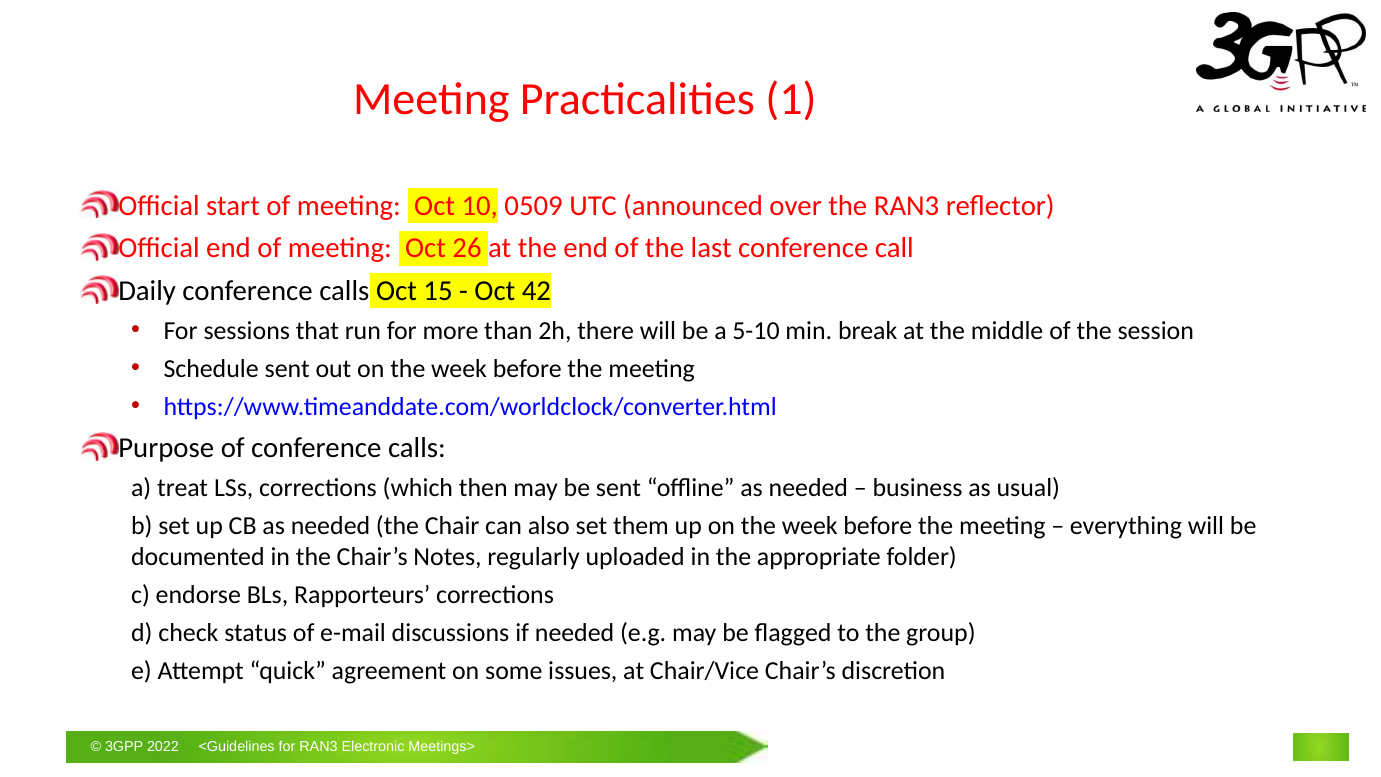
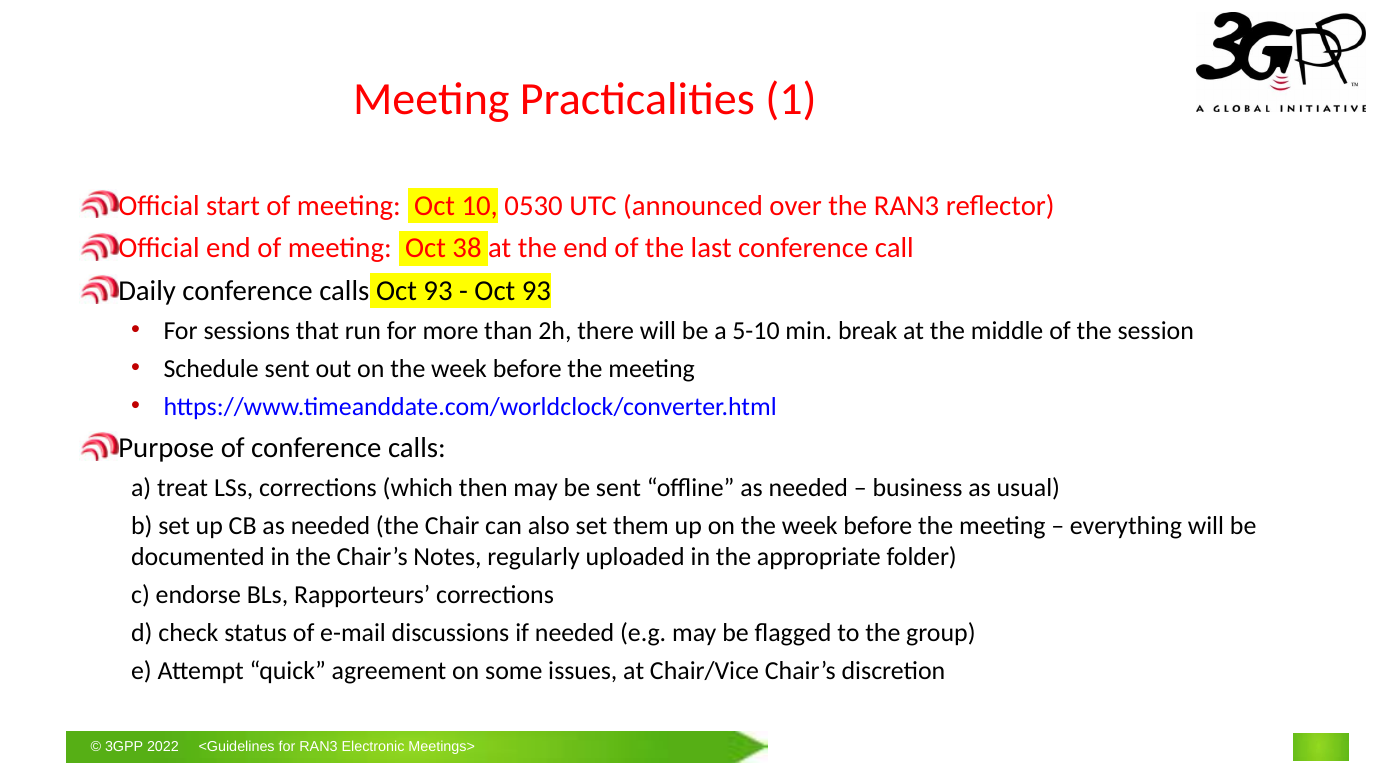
0509: 0509 -> 0530 (534, 206)
26: 26 -> 38 (467, 248)
calls Oct 15: 15 -> 93 (438, 291)
42: 42 -> 93 (536, 291)
